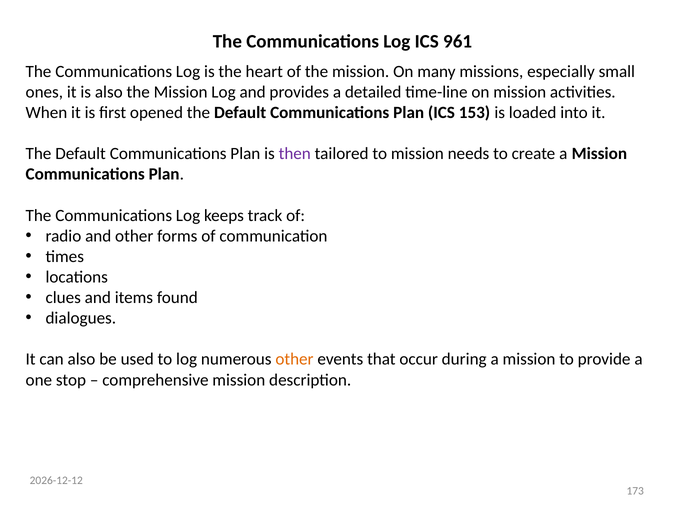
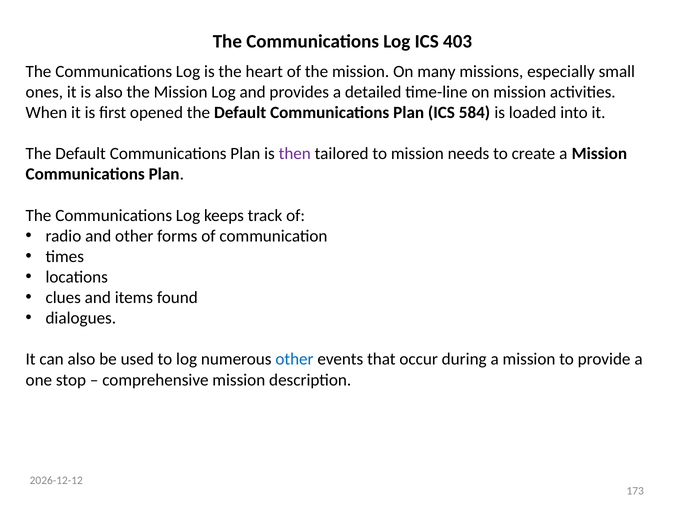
961: 961 -> 403 (458, 42)
153: 153 -> 584 (474, 113)
other colour: orange -> blue (294, 359)
